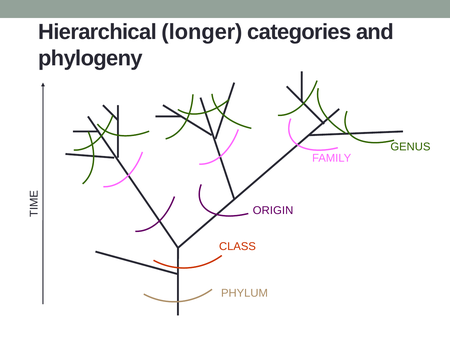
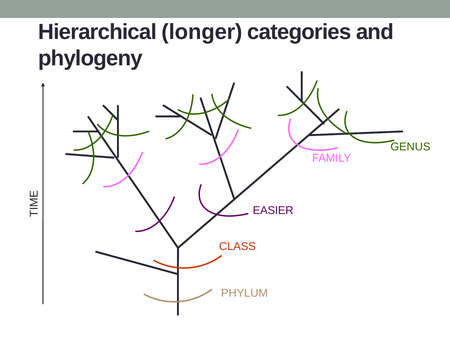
ORIGIN: ORIGIN -> EASIER (273, 210)
